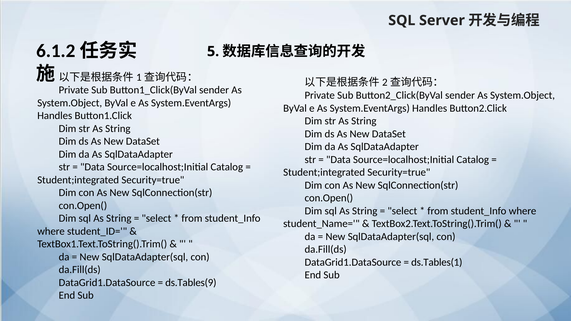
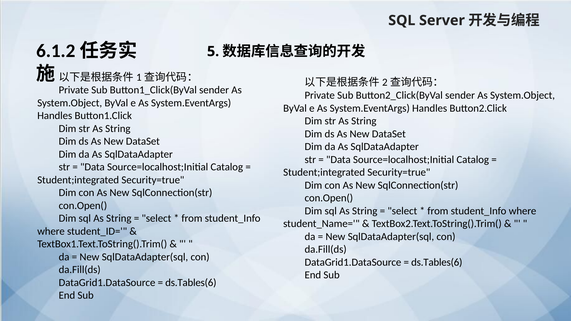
ds.Tables(1: ds.Tables(1 -> ds.Tables(6 (437, 262)
ds.Tables(9: ds.Tables(9 -> ds.Tables(6 (191, 283)
